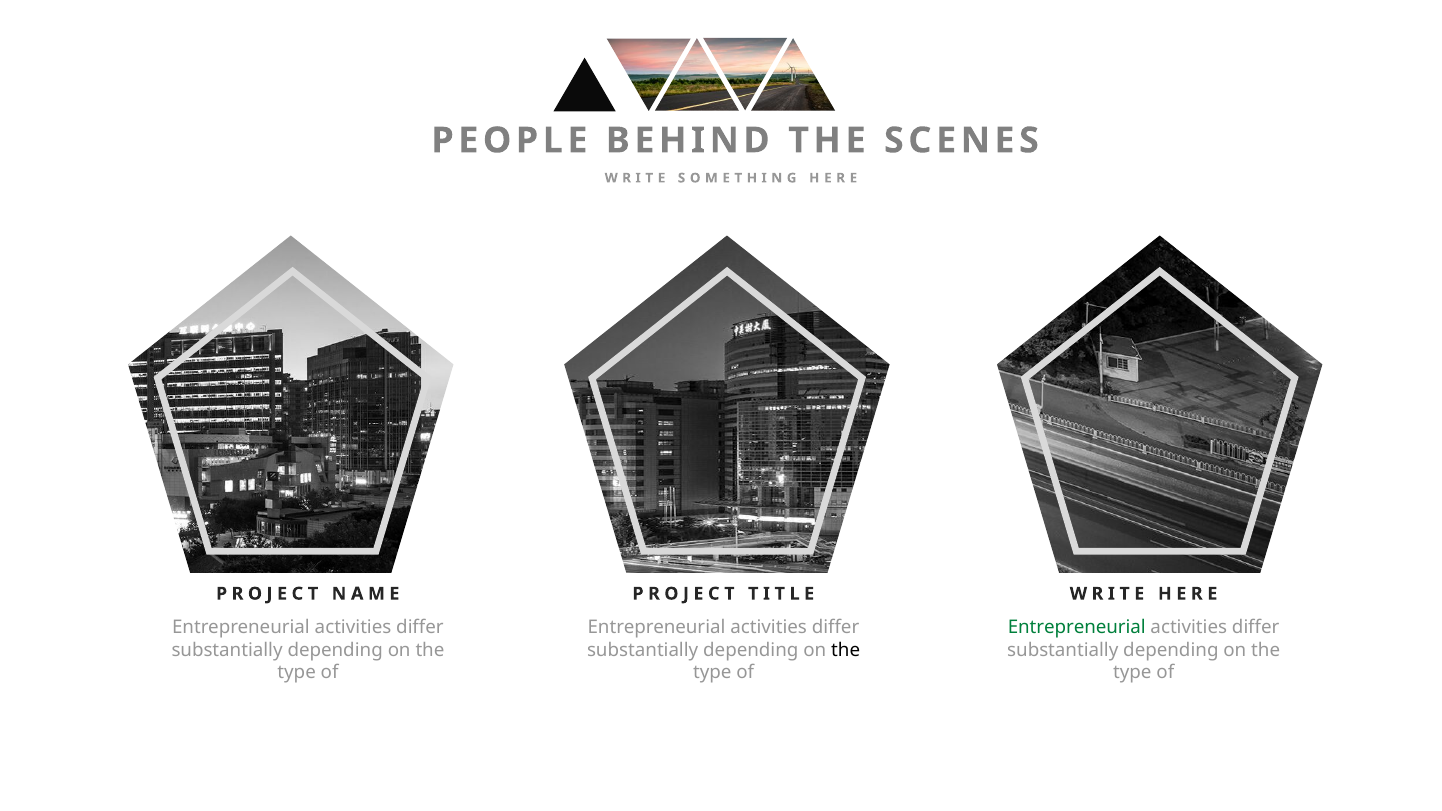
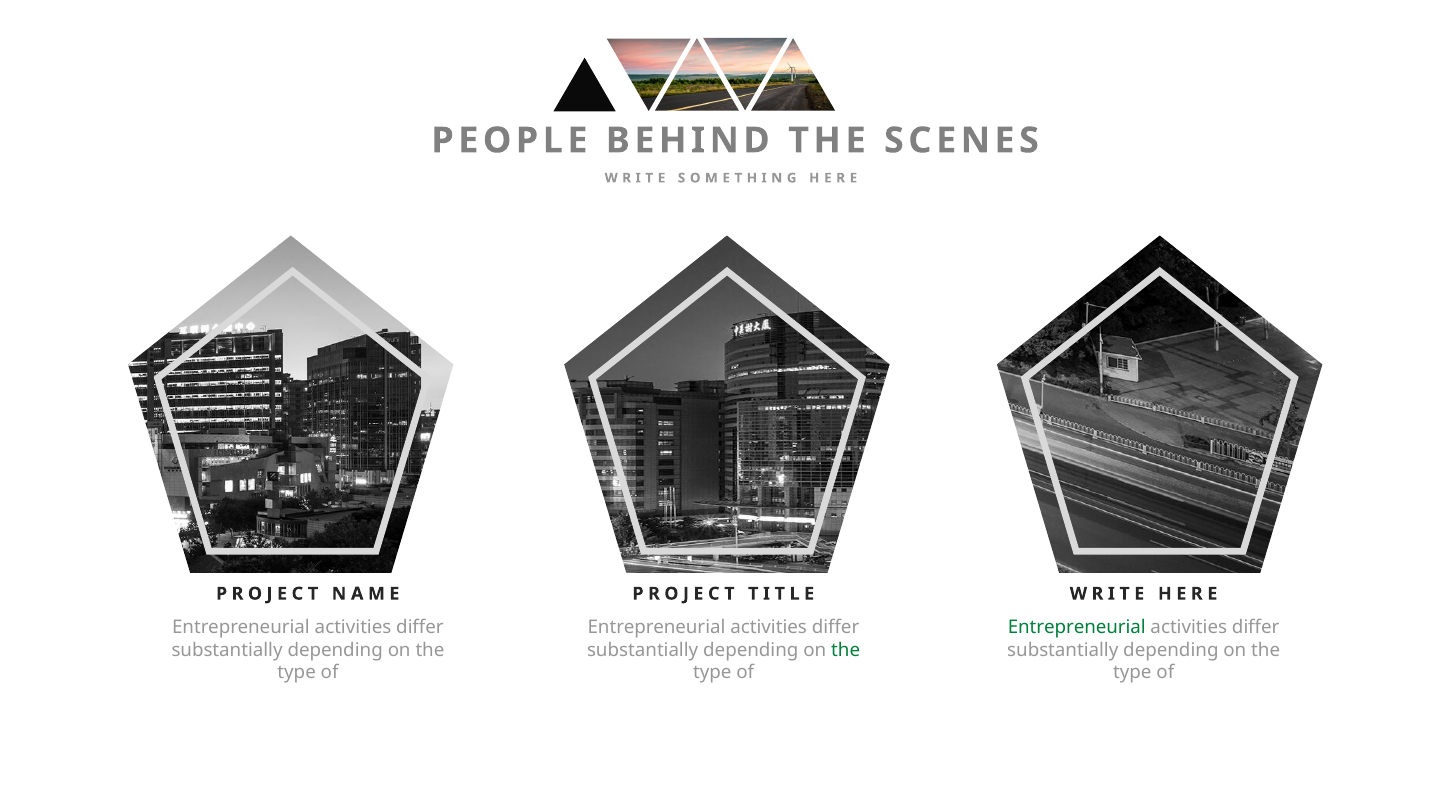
the colour: black -> green (846, 650)
